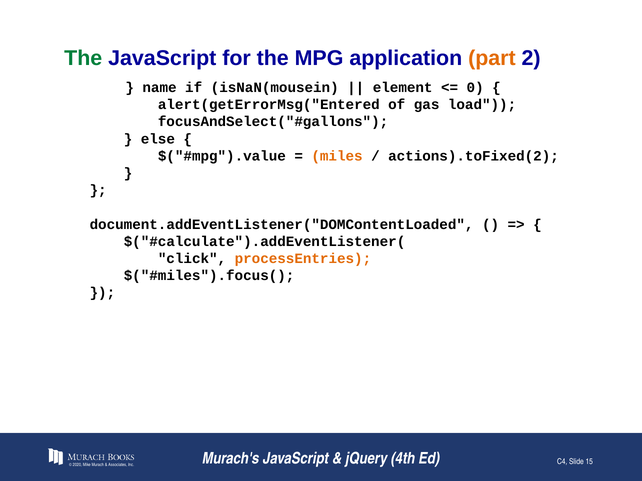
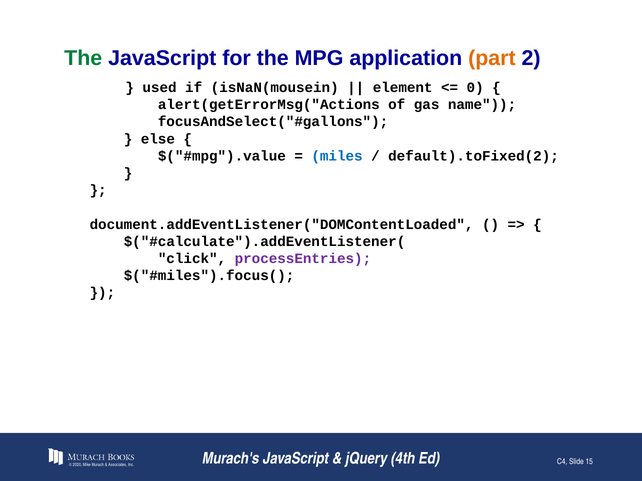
name: name -> used (160, 88)
alert(getErrorMsg("Entered: alert(getErrorMsg("Entered -> alert(getErrorMsg("Actions (269, 105)
load: load -> name (482, 105)
miles colour: orange -> blue (337, 156)
actions).toFixed(2: actions).toFixed(2 -> default).toFixed(2 (474, 156)
processEntries colour: orange -> purple (303, 259)
